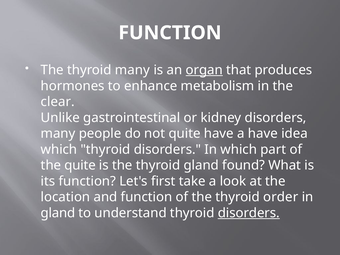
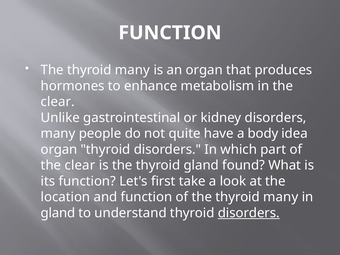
organ underline: present -> none (204, 70)
a have: have -> body (263, 134)
which: which -> organ (59, 149)
quite: quite -> clear (80, 165)
of the thyroid order: order -> many (281, 197)
